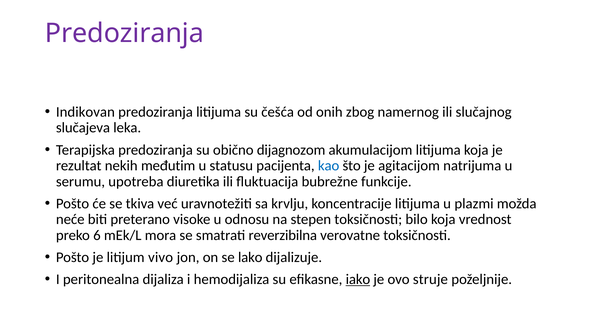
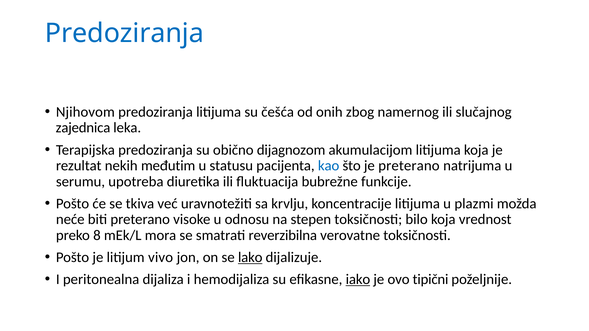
Predoziranja colour: purple -> blue (124, 33)
Indikovan: Indikovan -> Njihovom (85, 112)
slučajeva: slučajeva -> zajednica (83, 128)
je agitacijom: agitacijom -> preterano (409, 166)
6: 6 -> 8 (97, 236)
lako underline: none -> present (250, 258)
struje: struje -> tipični (431, 280)
